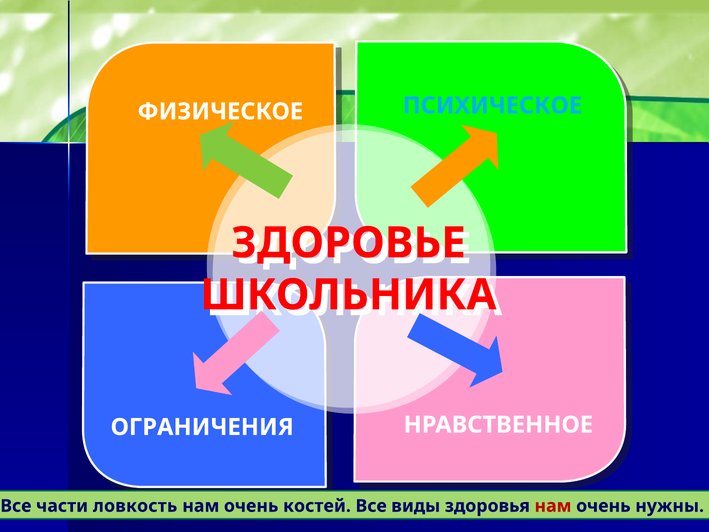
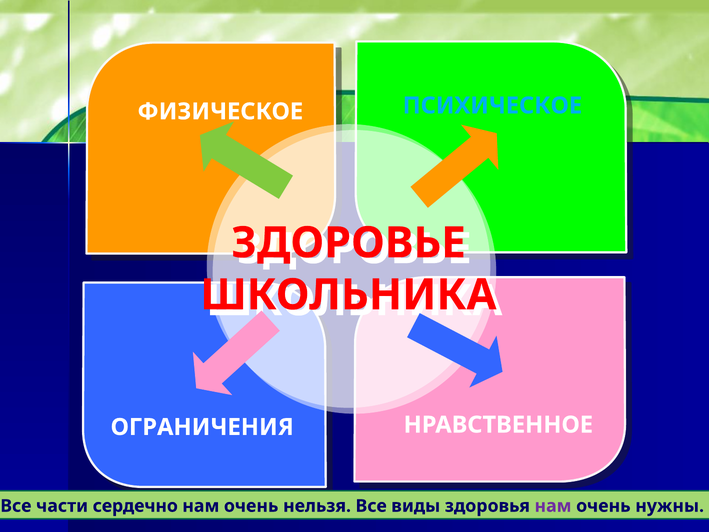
ловкость: ловкость -> сердечно (135, 506)
костей: костей -> нельзя (317, 506)
нам colour: red -> purple (553, 506)
